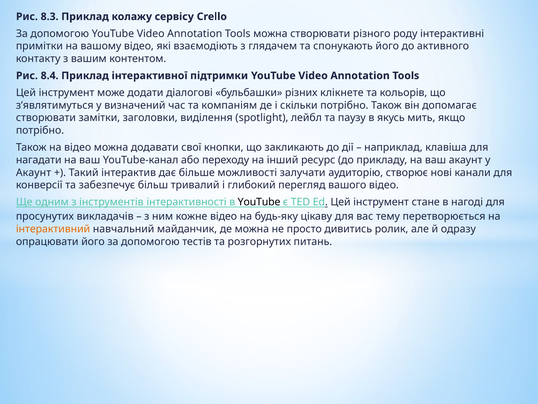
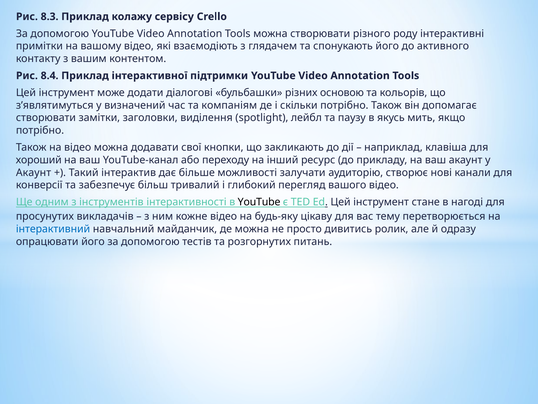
клікнете: клікнете -> основою (342, 93)
нагадати: нагадати -> хороший (39, 160)
інтерактивний colour: orange -> blue (53, 229)
